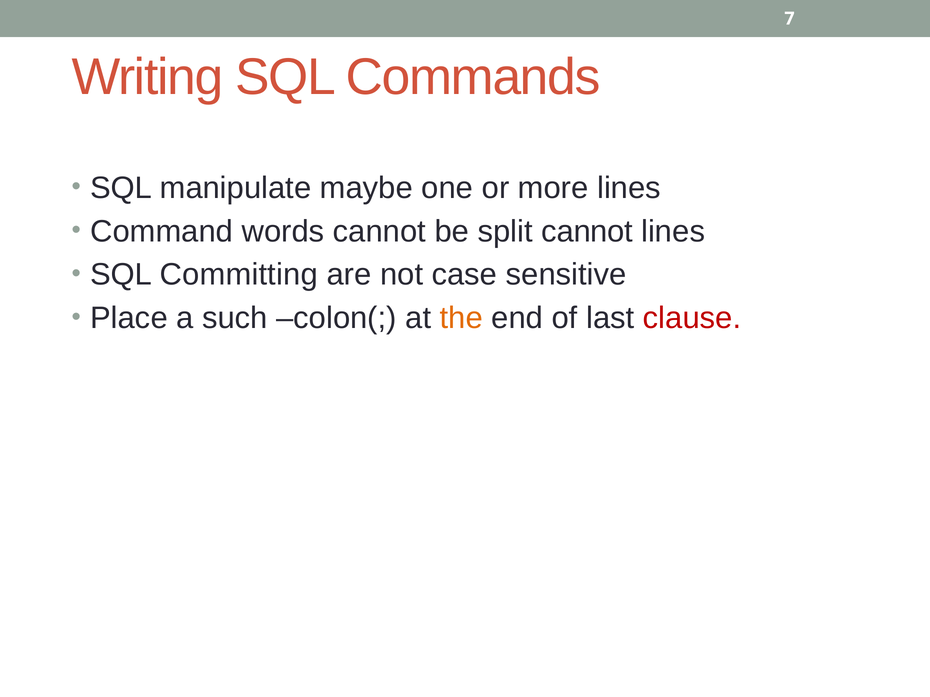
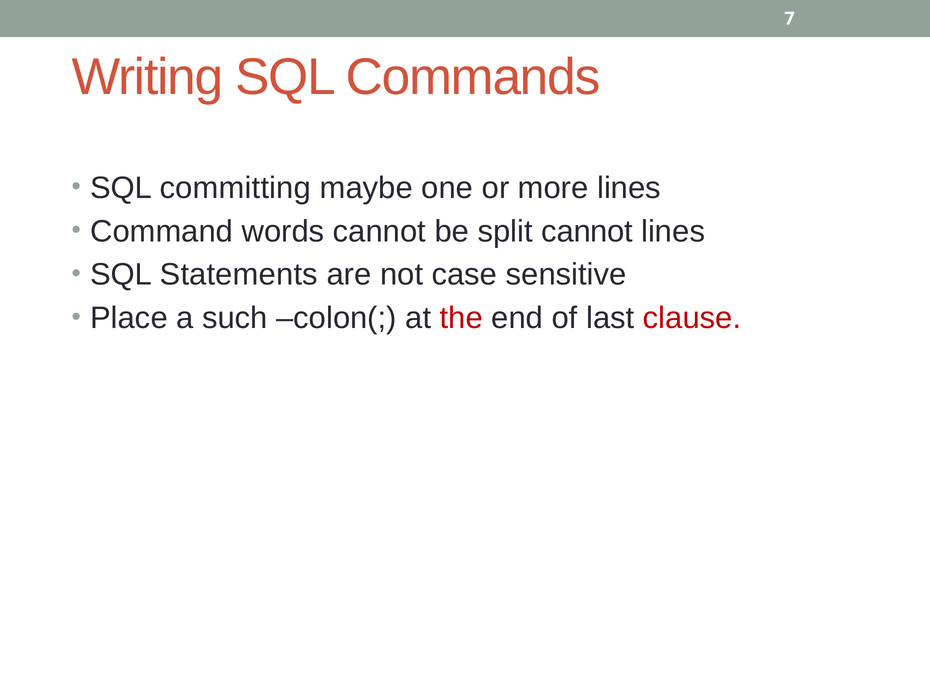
manipulate: manipulate -> committing (235, 188)
Committing: Committing -> Statements (239, 275)
the colour: orange -> red (461, 318)
